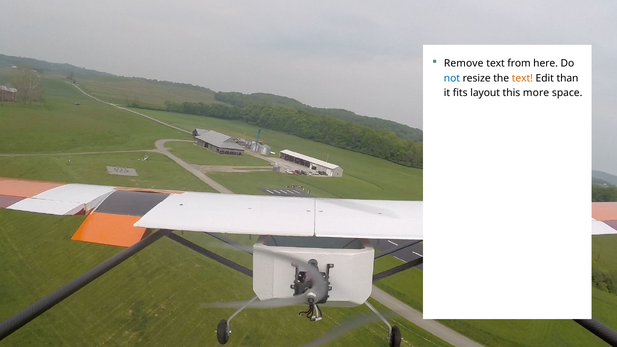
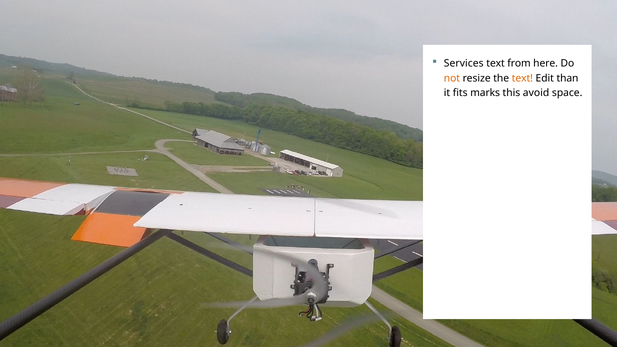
Remove: Remove -> Services (464, 63)
not colour: blue -> orange (452, 78)
layout: layout -> marks (485, 93)
more: more -> avoid (536, 93)
